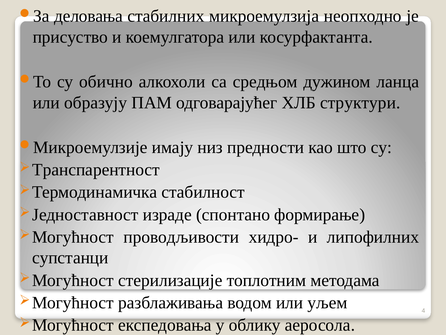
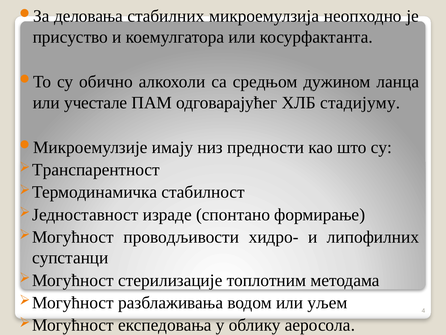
образују: образују -> учестале (96, 102)
структури: структури -> стадијуму (360, 102)
